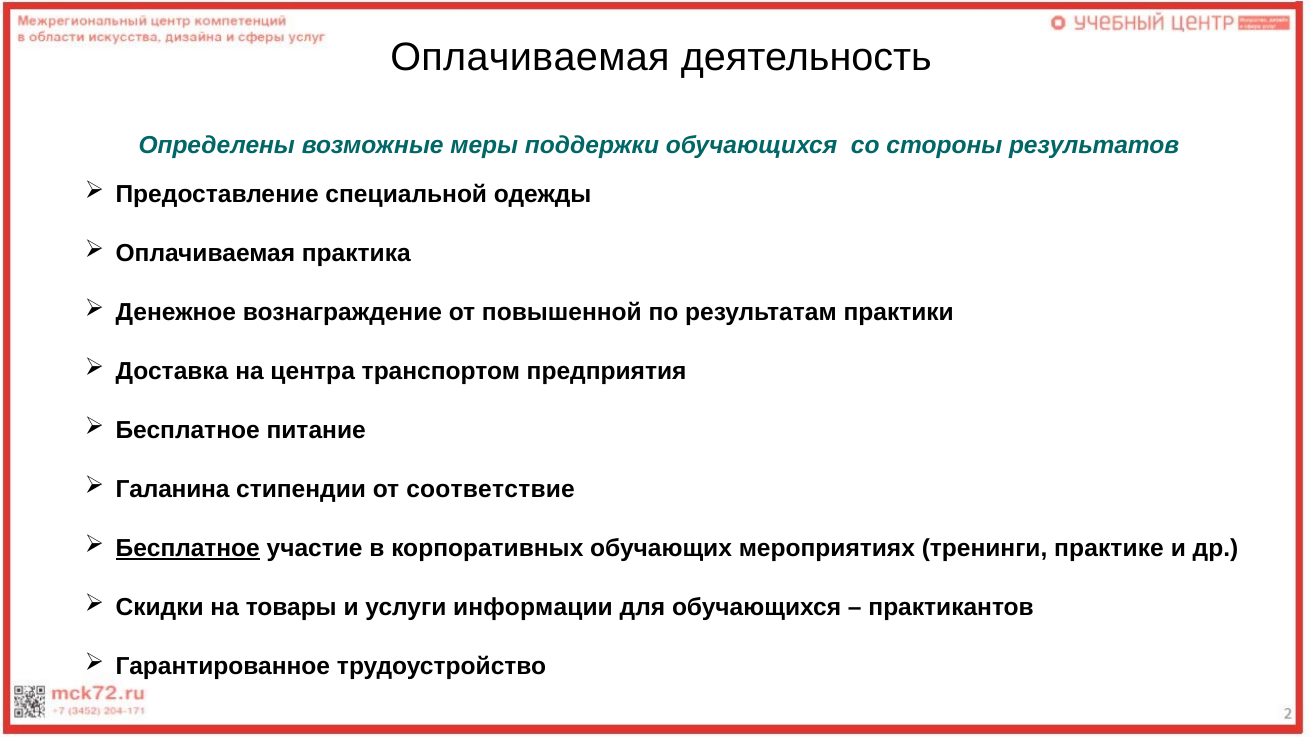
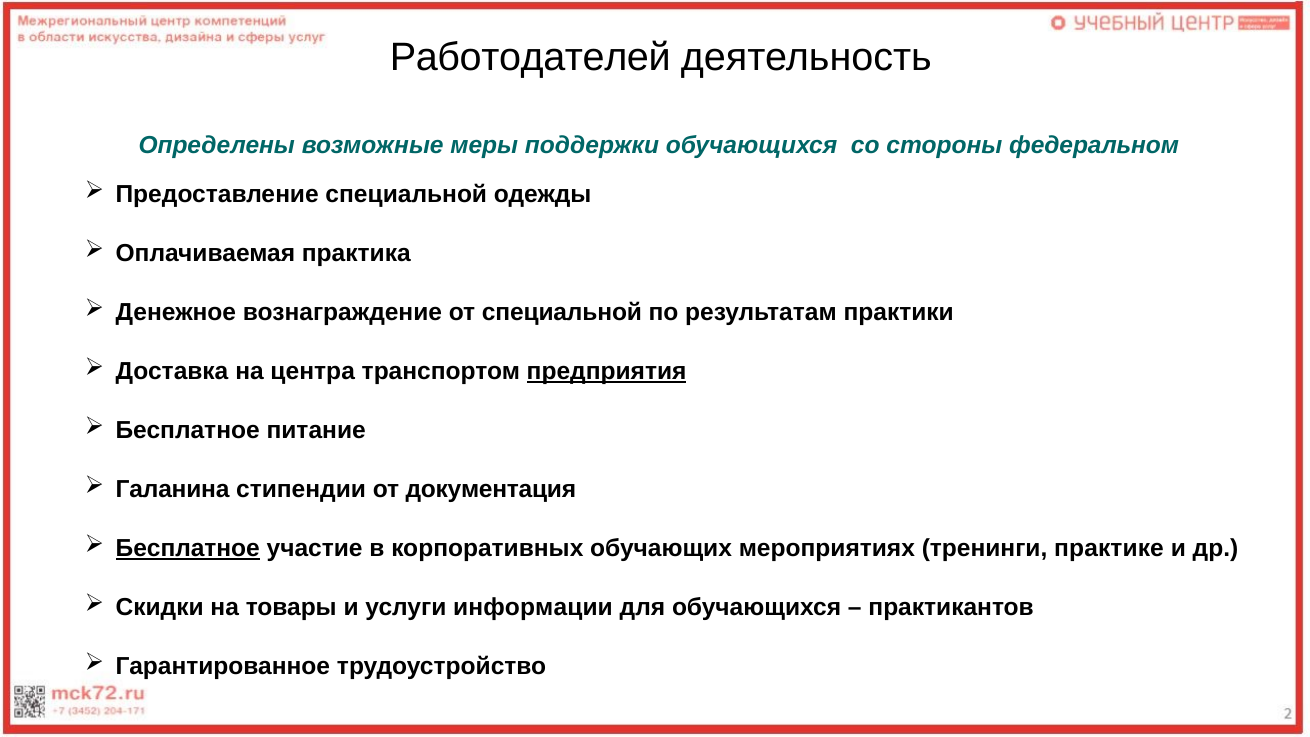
Оплачиваемая: Оплачиваемая -> Работодателей (530, 57)
результатов: результатов -> федеральном (1094, 145)
от повышенной: повышенной -> специальной (562, 313)
предприятия underline: none -> present (607, 371)
соответствие: соответствие -> документация (491, 489)
